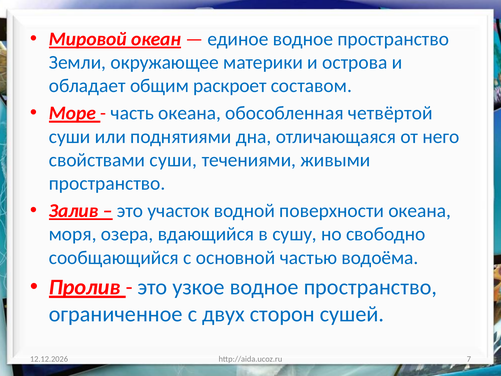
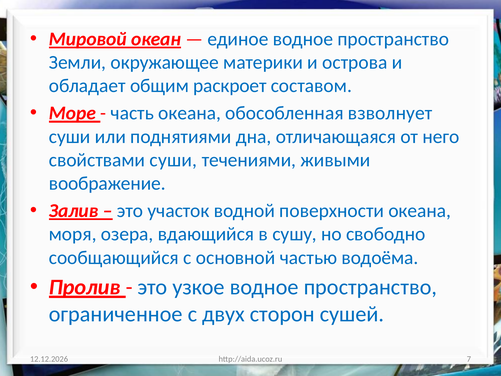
четвёртой: четвёртой -> взволнует (390, 113)
пространство: пространство -> воображение (107, 183)
